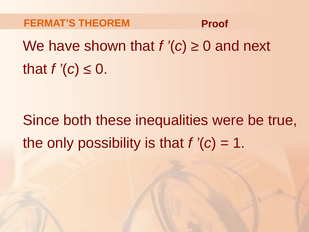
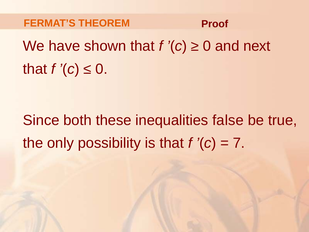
were: were -> false (228, 120)
1: 1 -> 7 (239, 143)
